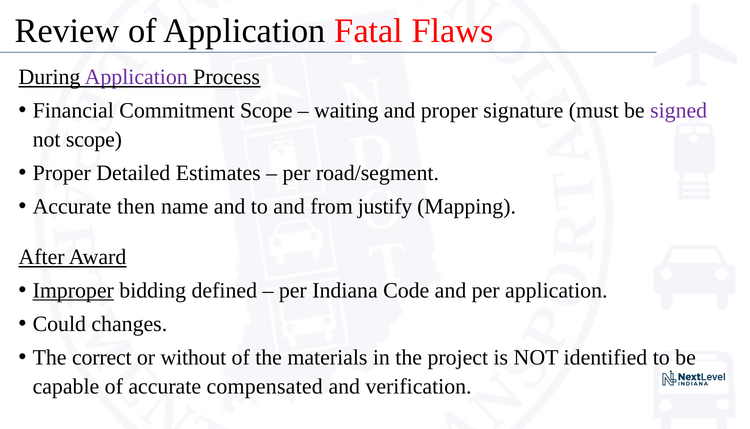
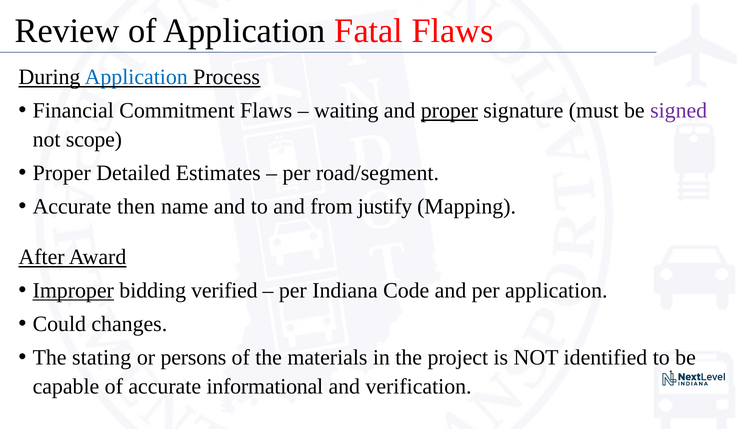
Application colour: purple -> blue (136, 77)
Commitment Scope: Scope -> Flaws (266, 111)
proper underline: none -> present (449, 111)
defined: defined -> verified (224, 290)
correct: correct -> stating (102, 357)
without: without -> persons (193, 357)
compensated: compensated -> informational (265, 386)
